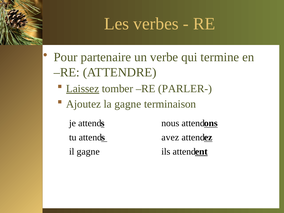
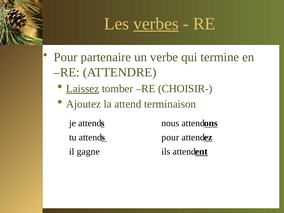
verbes underline: none -> present (156, 24)
PARLER-: PARLER- -> CHOISIR- (185, 89)
la gagne: gagne -> attend (128, 104)
avez: avez -> pour (170, 137)
